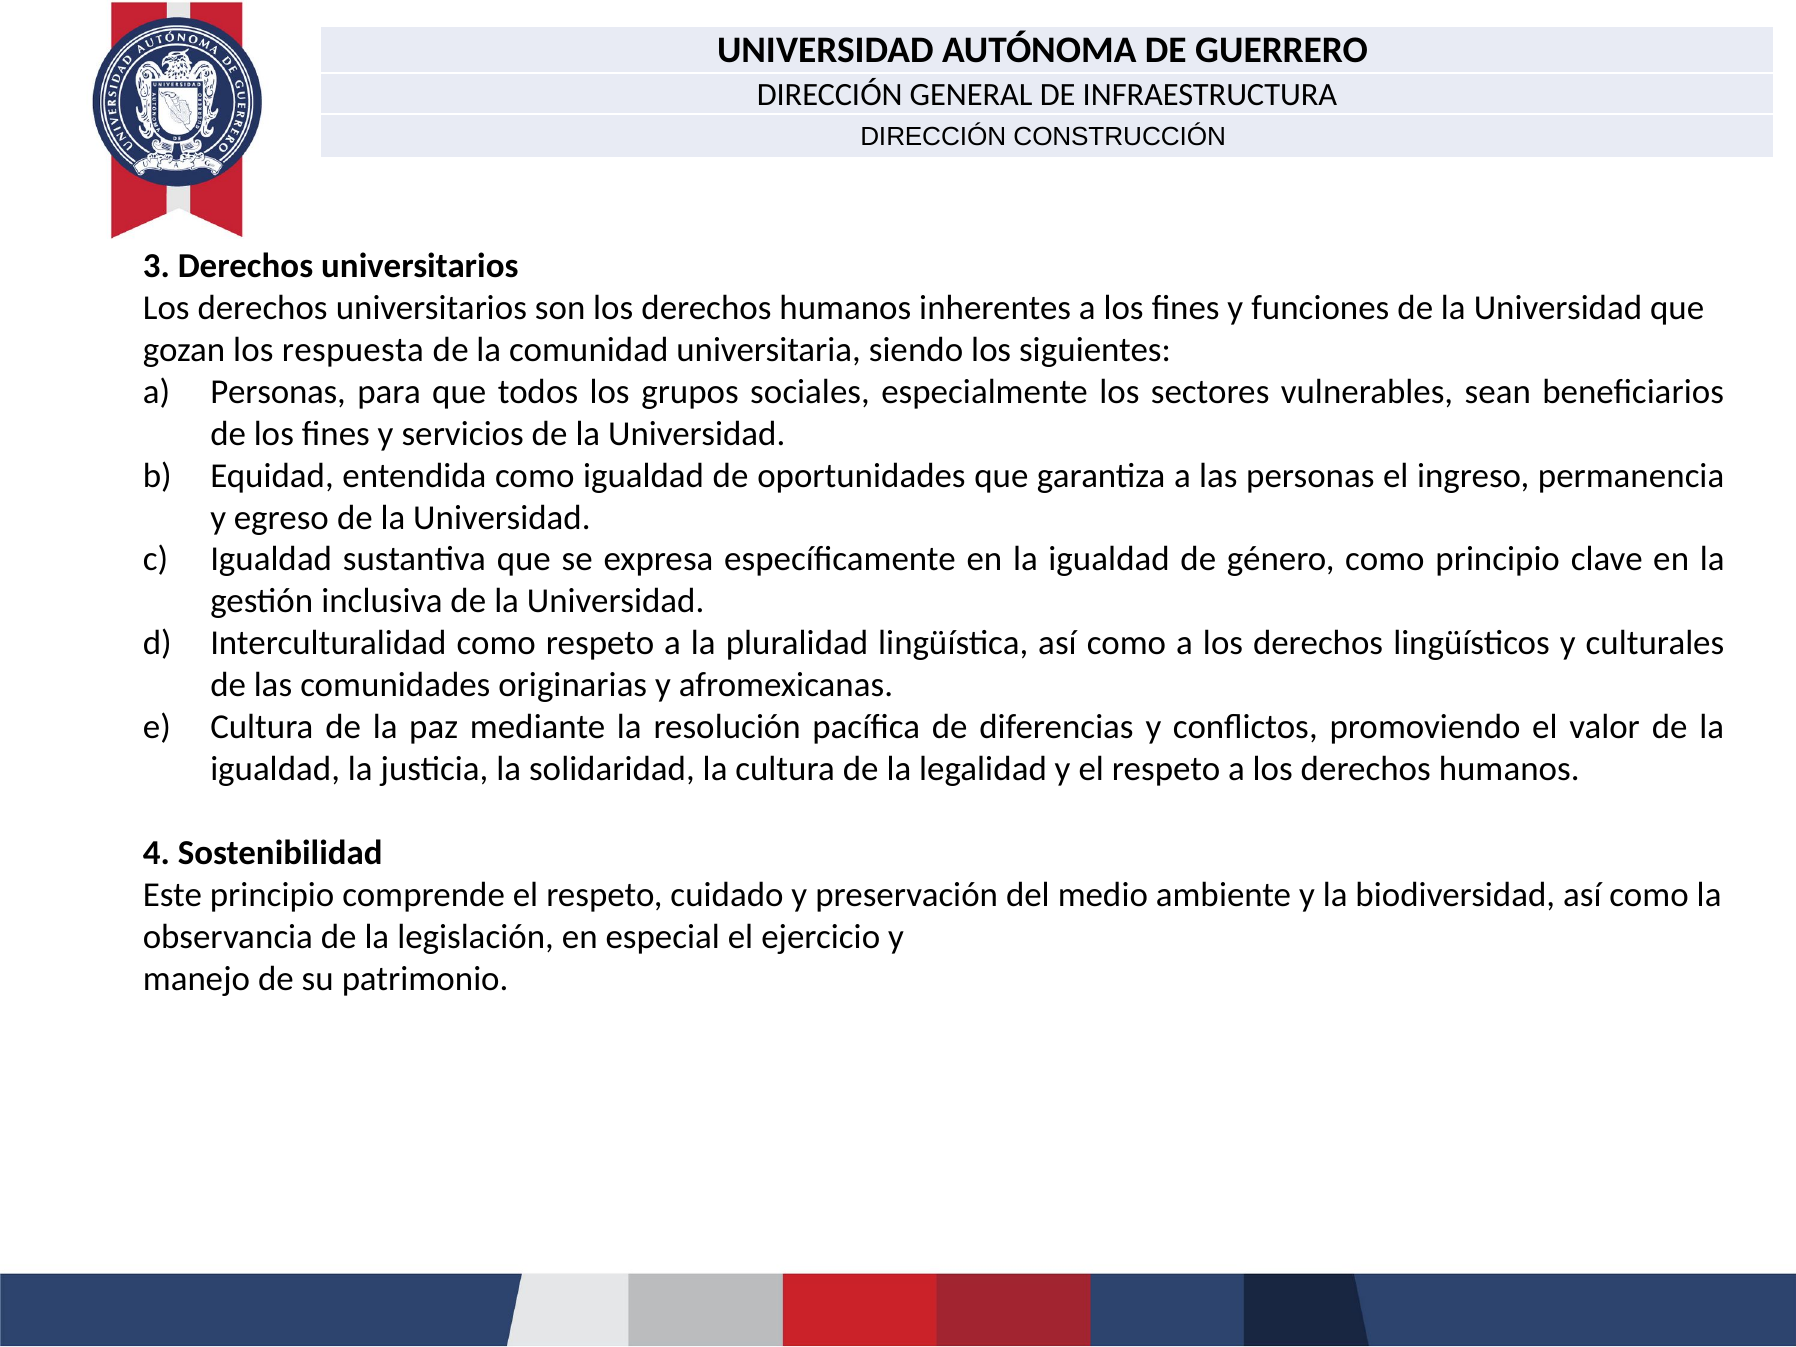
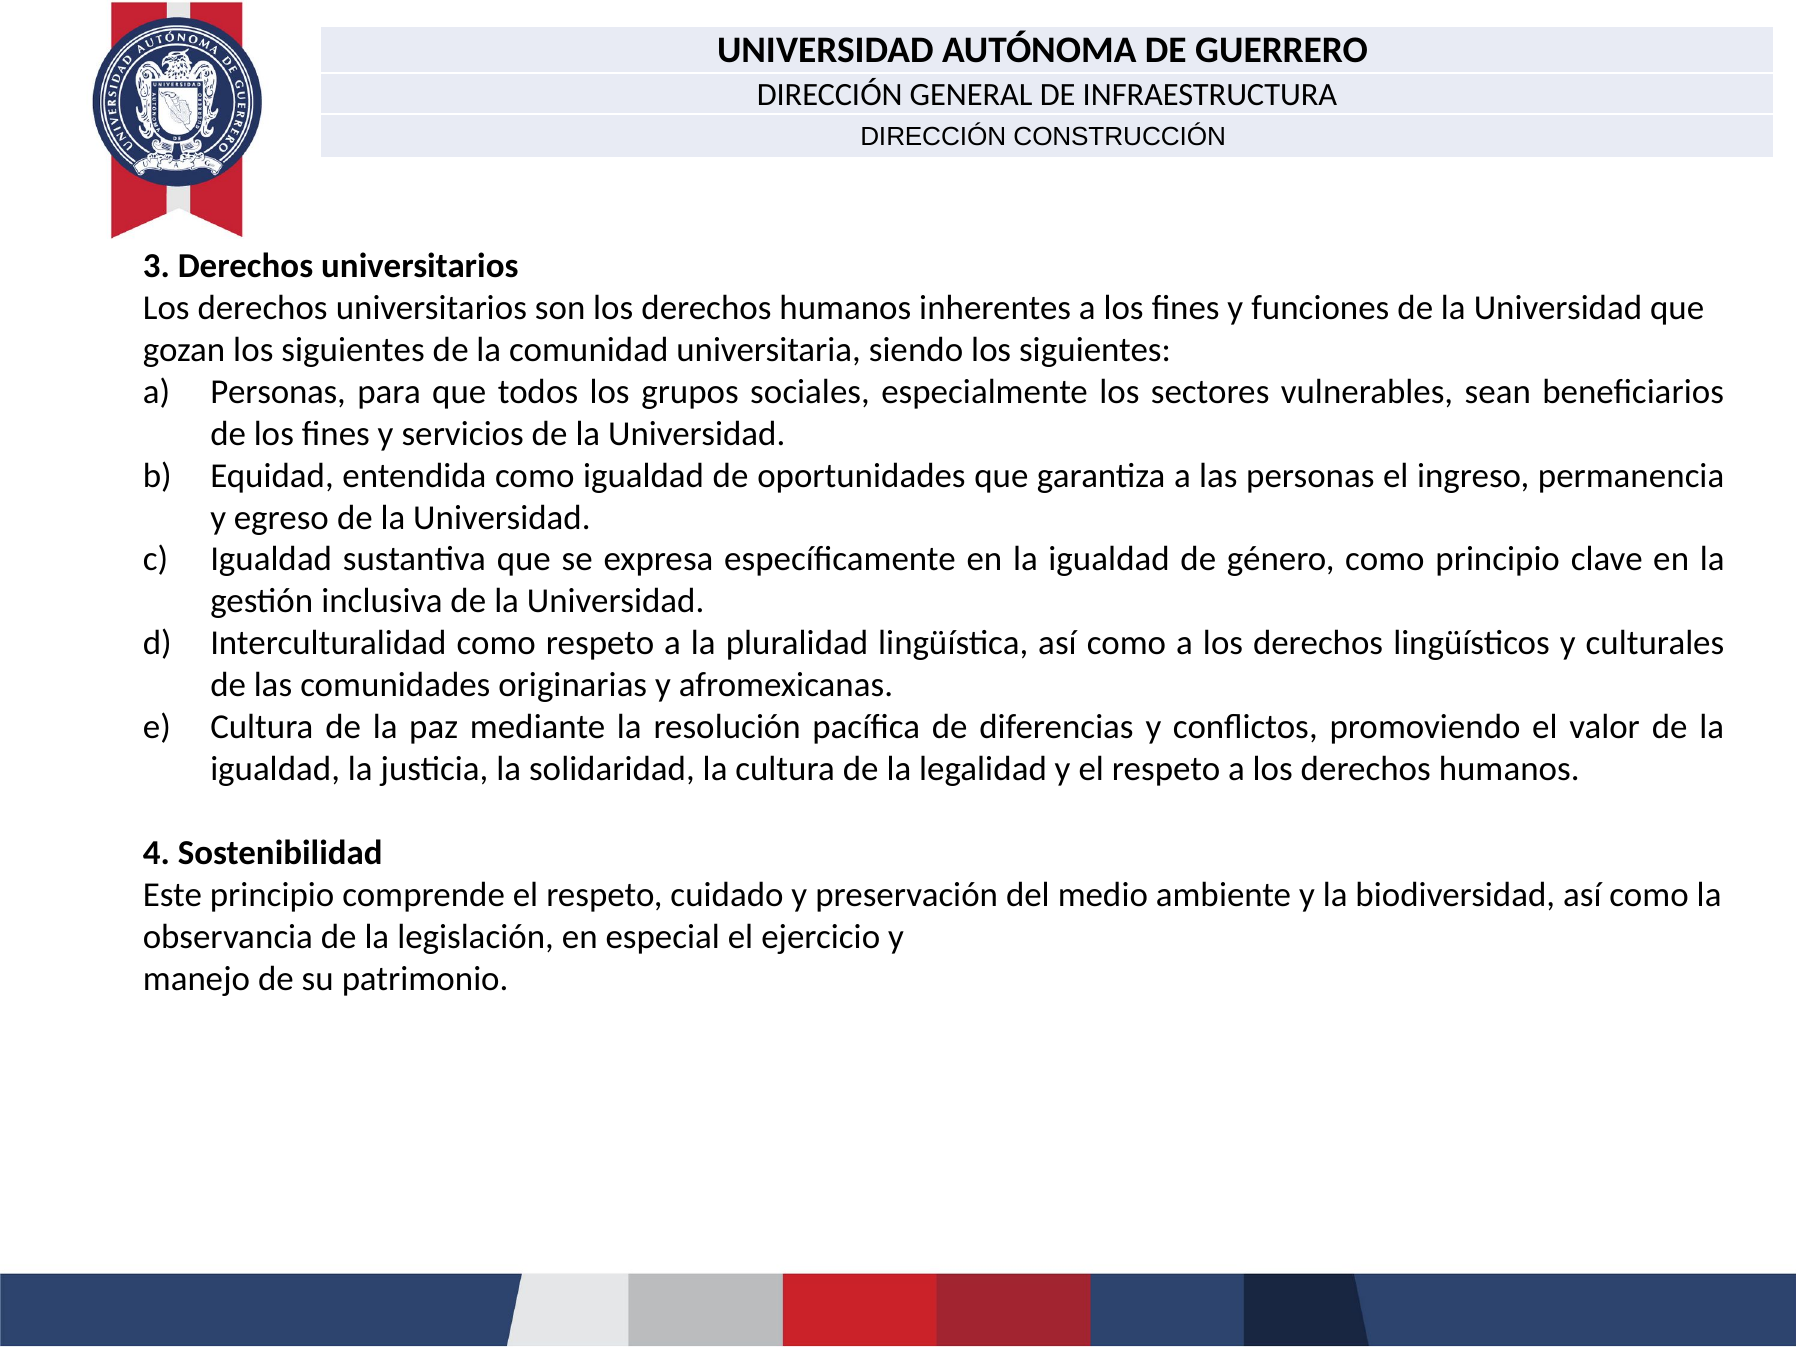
gozan los respuesta: respuesta -> siguientes (353, 350)
